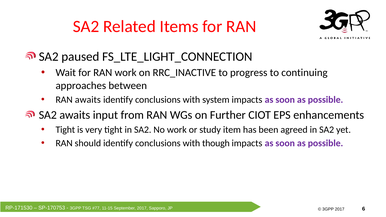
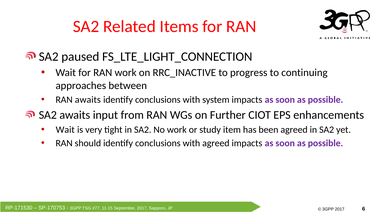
Tight: Tight -> Wait (65, 130)
with though: though -> agreed (216, 143)
